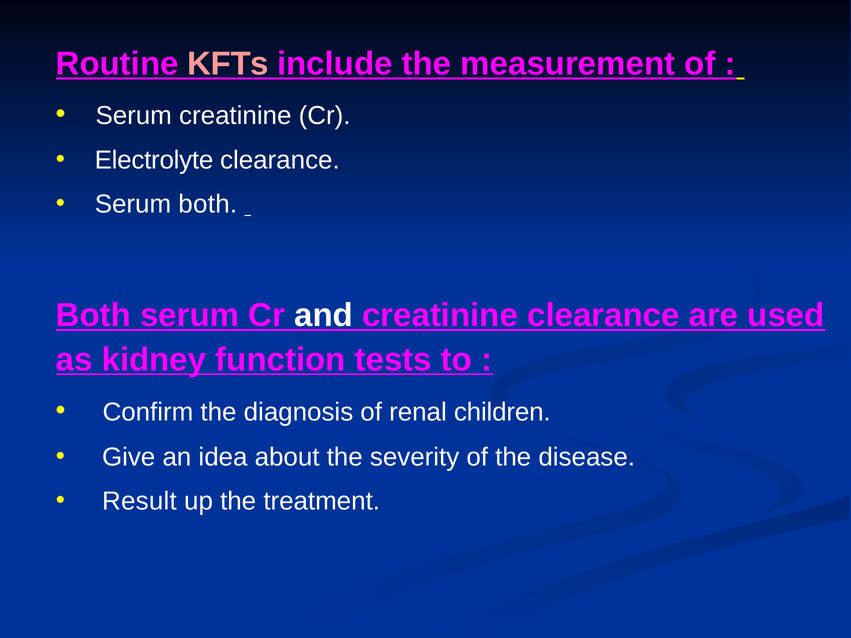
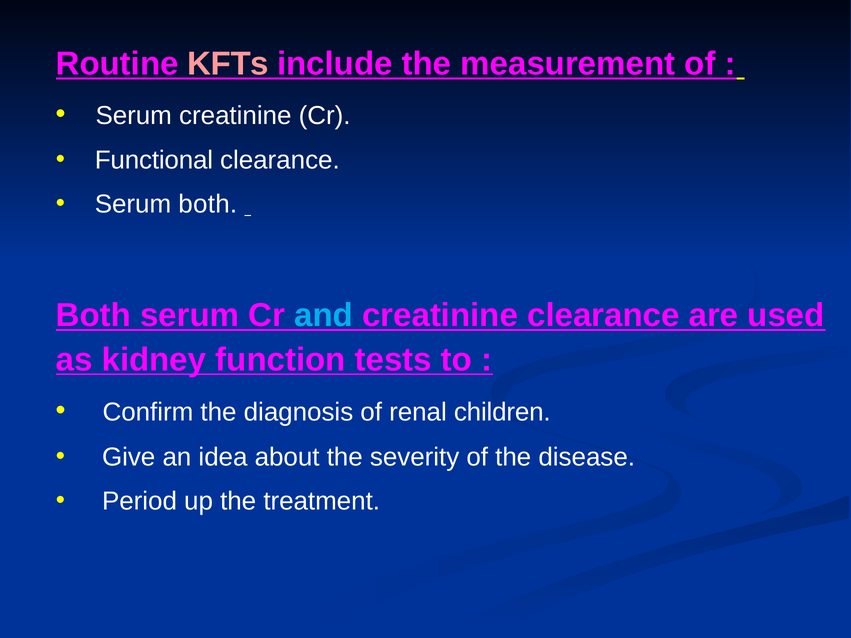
Electrolyte: Electrolyte -> Functional (154, 160)
and colour: white -> light blue (324, 316)
Result: Result -> Period (140, 501)
